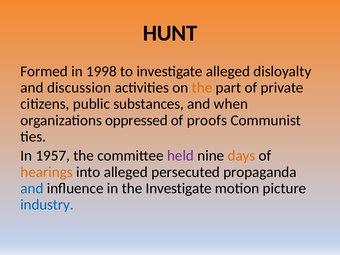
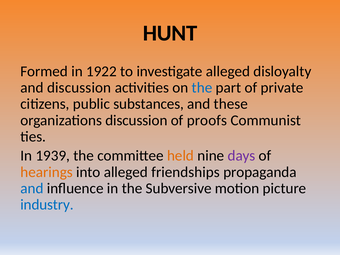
1998: 1998 -> 1922 (101, 71)
the colour: orange -> blue (202, 88)
when: when -> these (231, 104)
organizations oppressed: oppressed -> discussion (136, 120)
1957: 1957 -> 1939 (53, 156)
held colour: purple -> orange (180, 156)
days colour: orange -> purple (241, 156)
persecuted: persecuted -> friendships (186, 172)
the Investigate: Investigate -> Subversive (179, 188)
